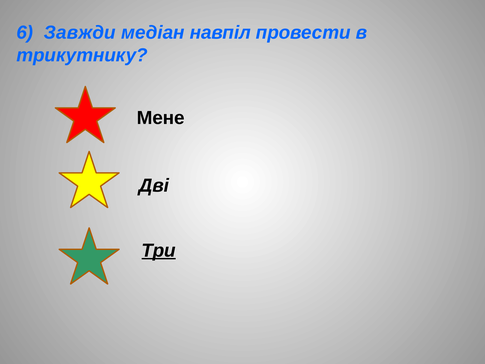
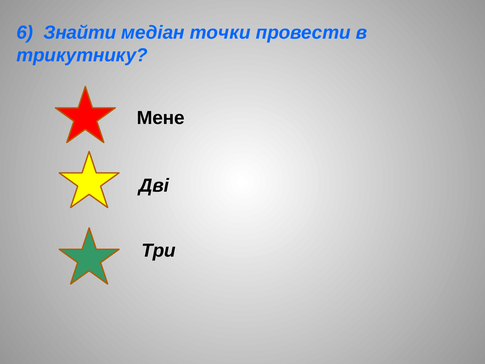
Завжди: Завжди -> Знайти (80, 33)
навпіл: навпіл -> точки (220, 33)
Три underline: present -> none (159, 250)
